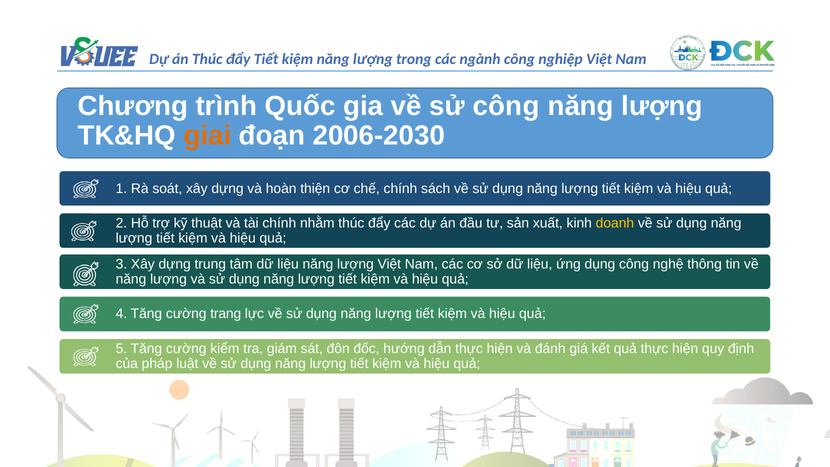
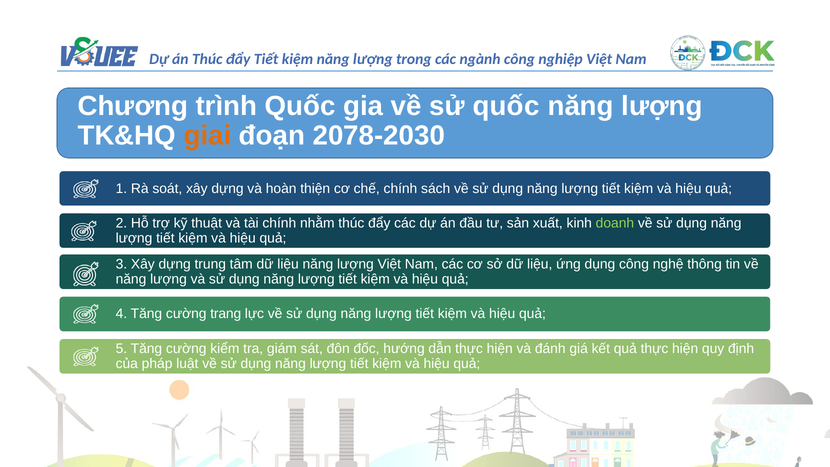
sử công: công -> quốc (506, 106)
2006-2030: 2006-2030 -> 2078-2030 (379, 136)
doanh colour: yellow -> light green (615, 223)
